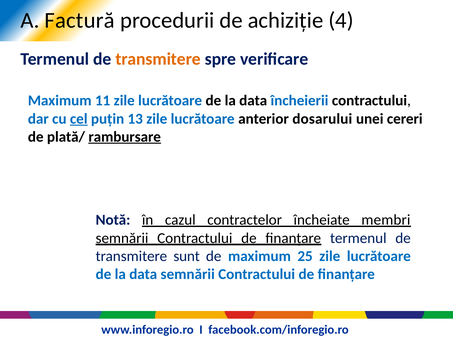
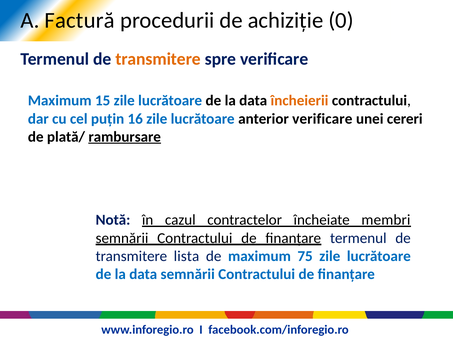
4: 4 -> 0 (341, 21)
11: 11 -> 15 (103, 101)
încheierii colour: blue -> orange (299, 101)
cel underline: present -> none (79, 119)
13: 13 -> 16 (135, 119)
anterior dosarului: dosarului -> verificare (322, 119)
sunt: sunt -> lista (186, 257)
25: 25 -> 75 (305, 257)
